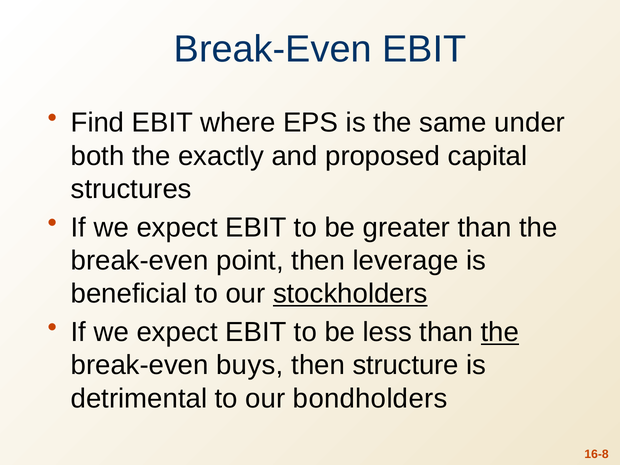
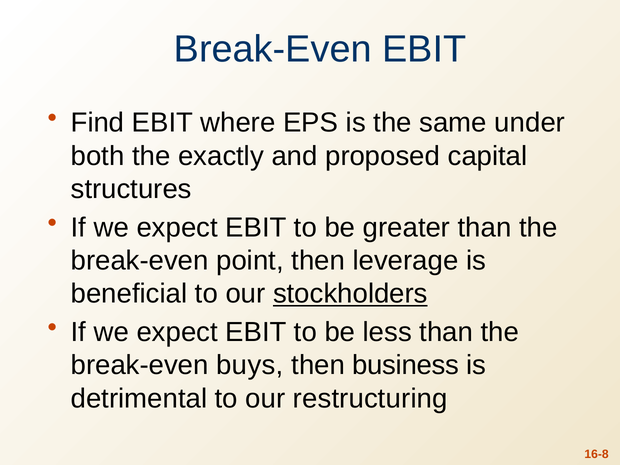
the underline: present -> none (500, 332)
structure: structure -> business (406, 365)
bondholders: bondholders -> restructuring (370, 398)
